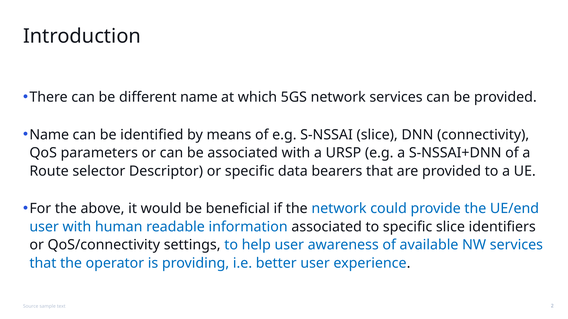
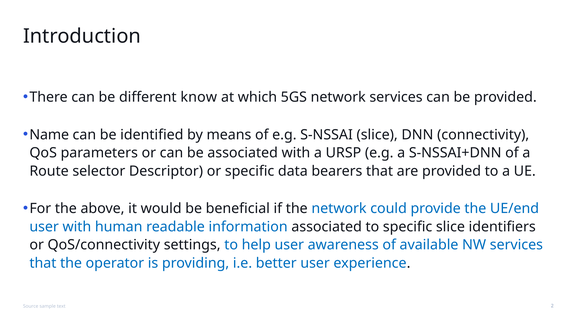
different name: name -> know (199, 97)
